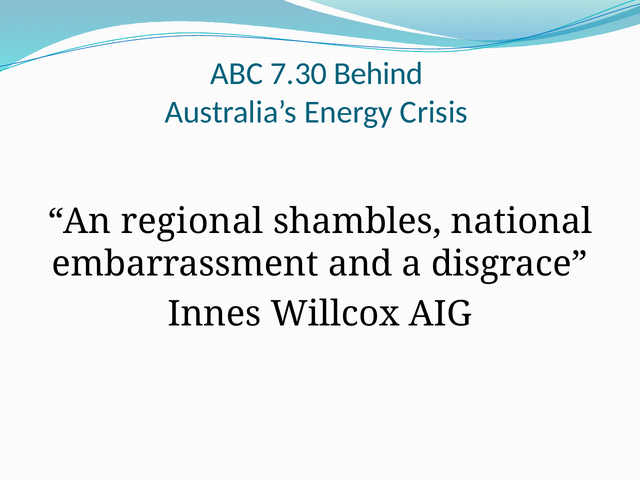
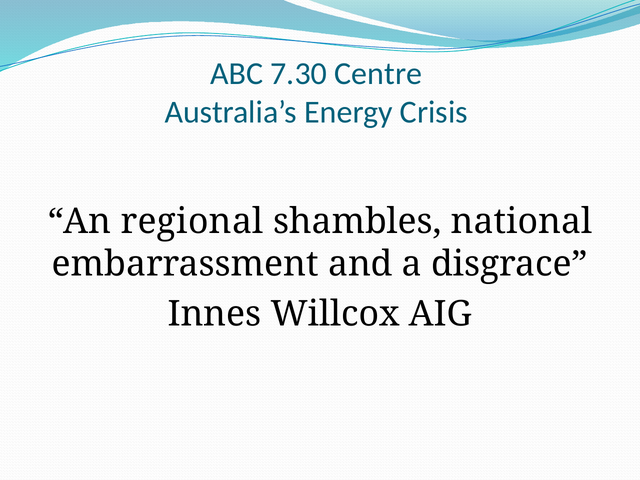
Behind: Behind -> Centre (378, 74)
